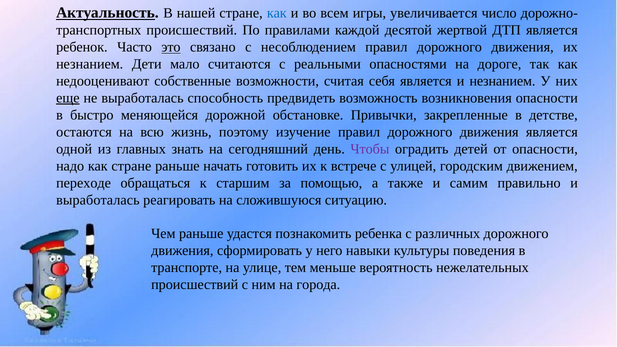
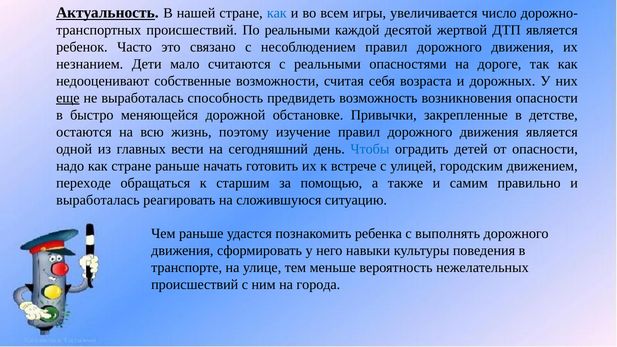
По правилами: правилами -> реальными (297, 30)
это underline: present -> none (171, 47)
себя является: является -> возраста (426, 81)
и незнанием: незнанием -> дорожных (502, 81)
знать: знать -> вести (187, 149)
Чтобы colour: purple -> blue (370, 149)
различных: различных -> выполнять (448, 234)
